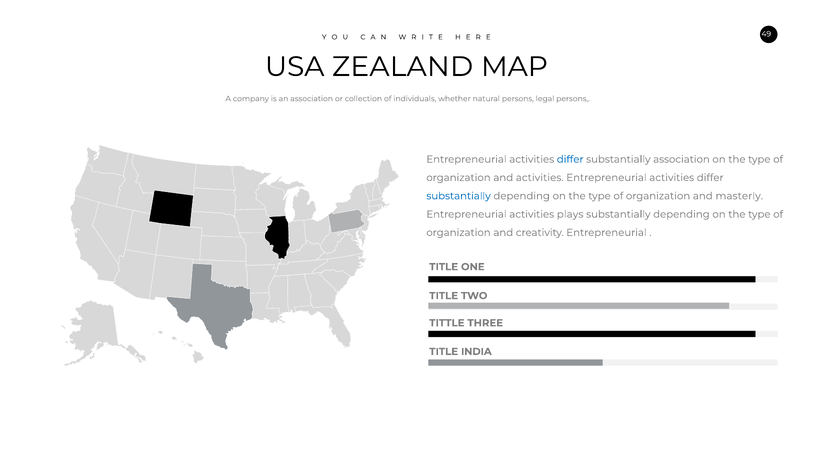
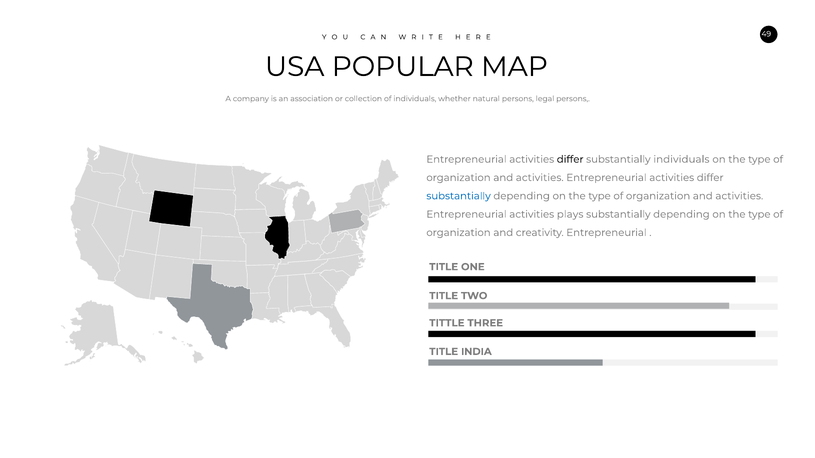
ZEALAND: ZEALAND -> POPULAR (403, 67)
differ colour: blue -> black (570, 160)
substantially association: association -> individuals (681, 160)
masterly: masterly -> activities (739, 196)
